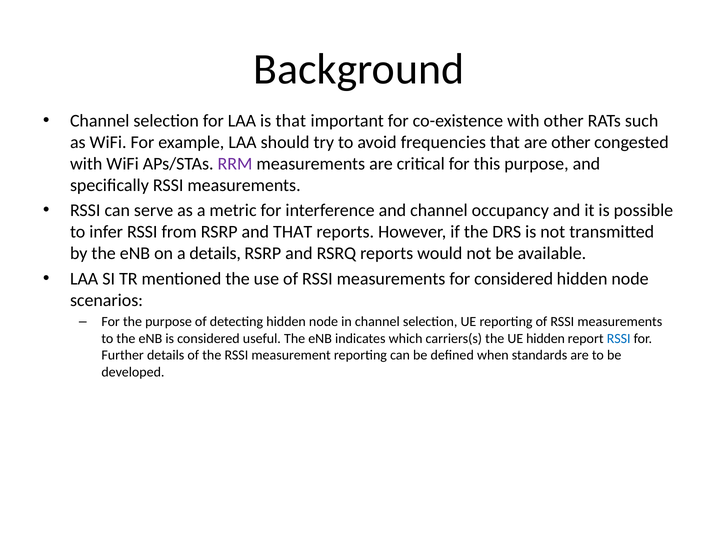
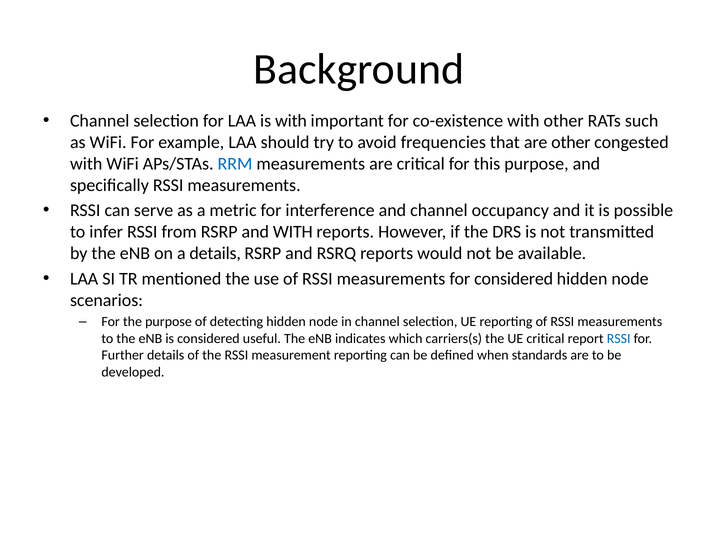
is that: that -> with (291, 121)
RRM colour: purple -> blue (235, 164)
and THAT: THAT -> WITH (293, 232)
UE hidden: hidden -> critical (545, 339)
